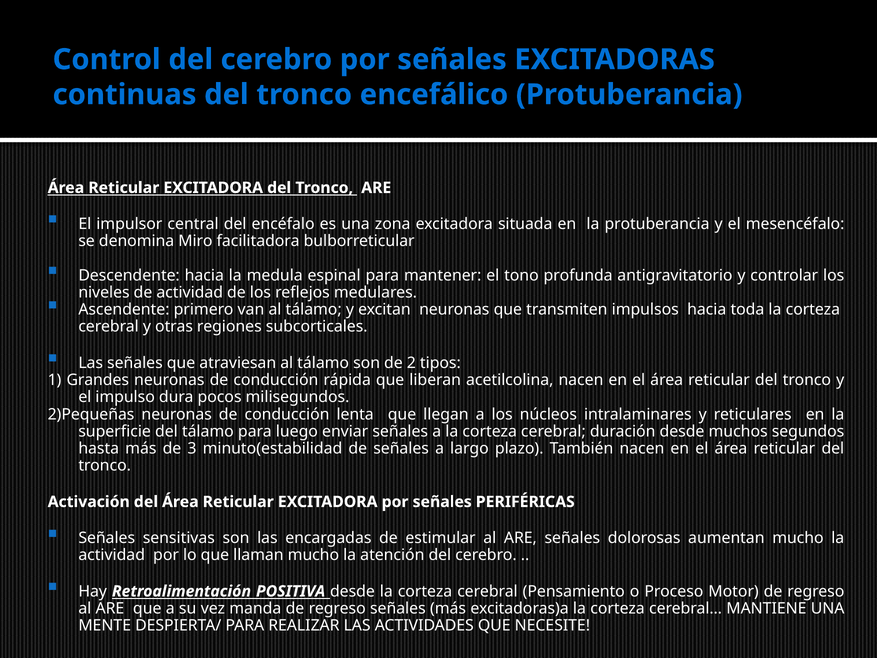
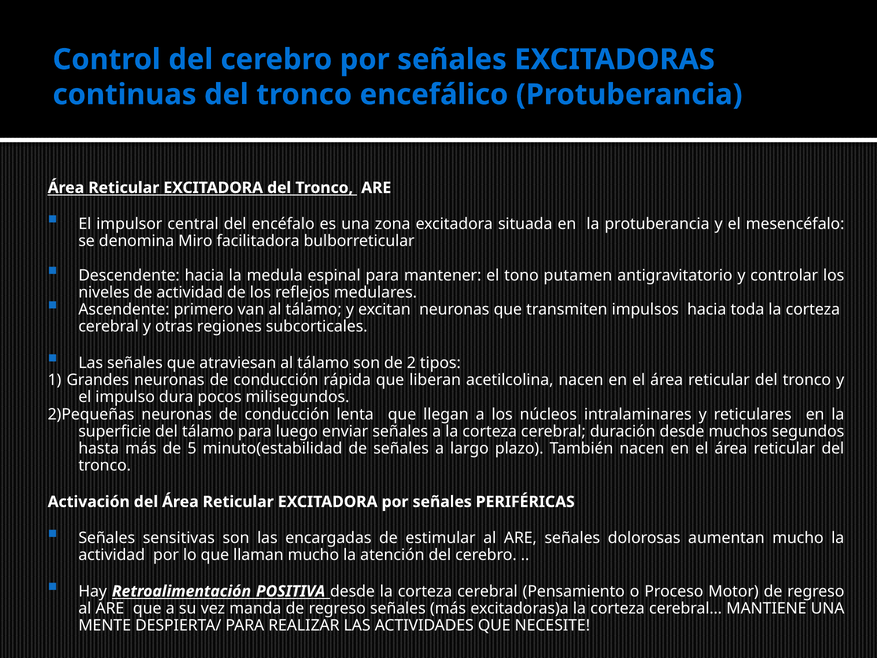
profunda: profunda -> putamen (578, 275)
3: 3 -> 5 (192, 448)
